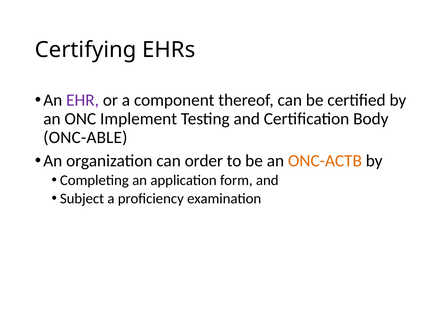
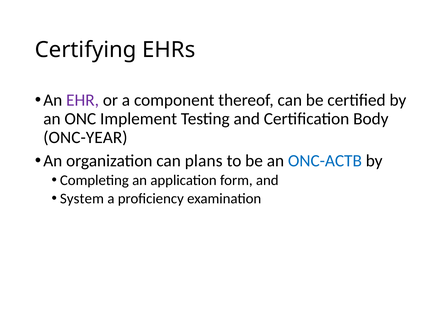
ONC-ABLE: ONC-ABLE -> ONC-YEAR (85, 137)
order: order -> plans (204, 161)
ONC-ACTB colour: orange -> blue (325, 161)
Subject: Subject -> System (82, 199)
